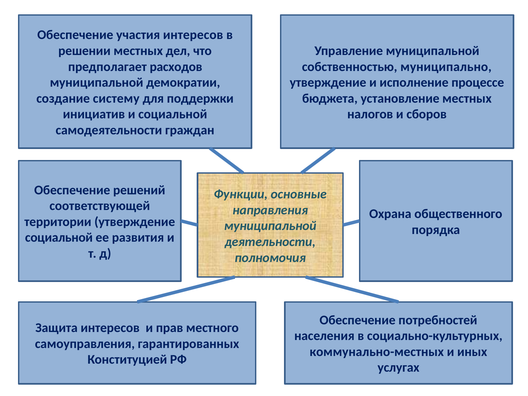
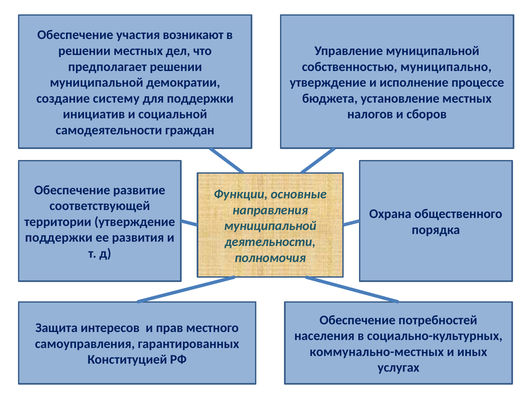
участия интересов: интересов -> возникают (193, 35)
предполагает расходов: расходов -> решении (176, 67)
решений: решений -> развитие (139, 190)
социальной: социальной -> поддержки (59, 238)
